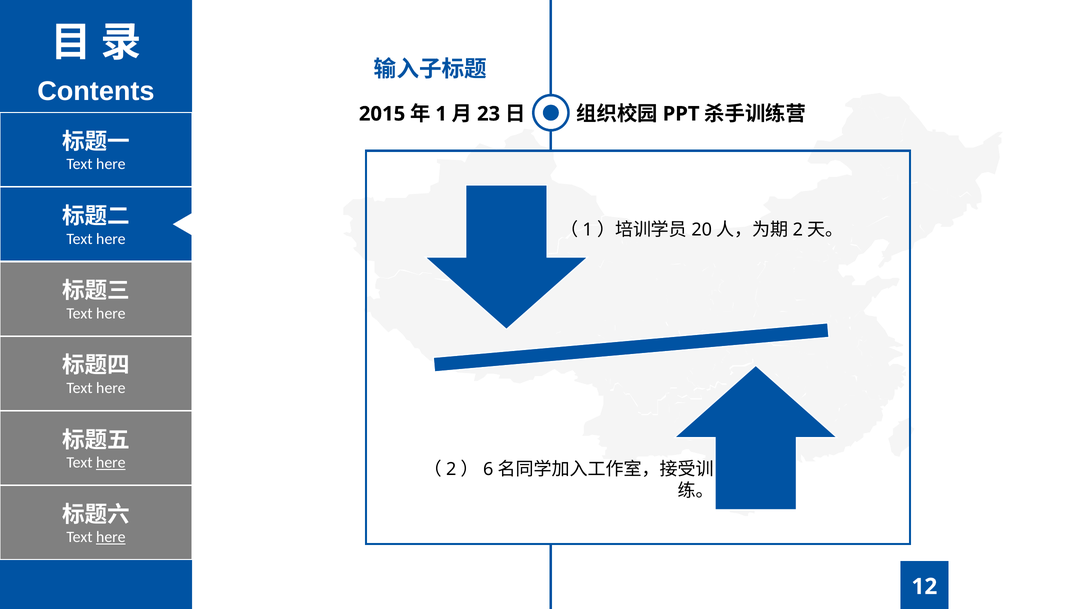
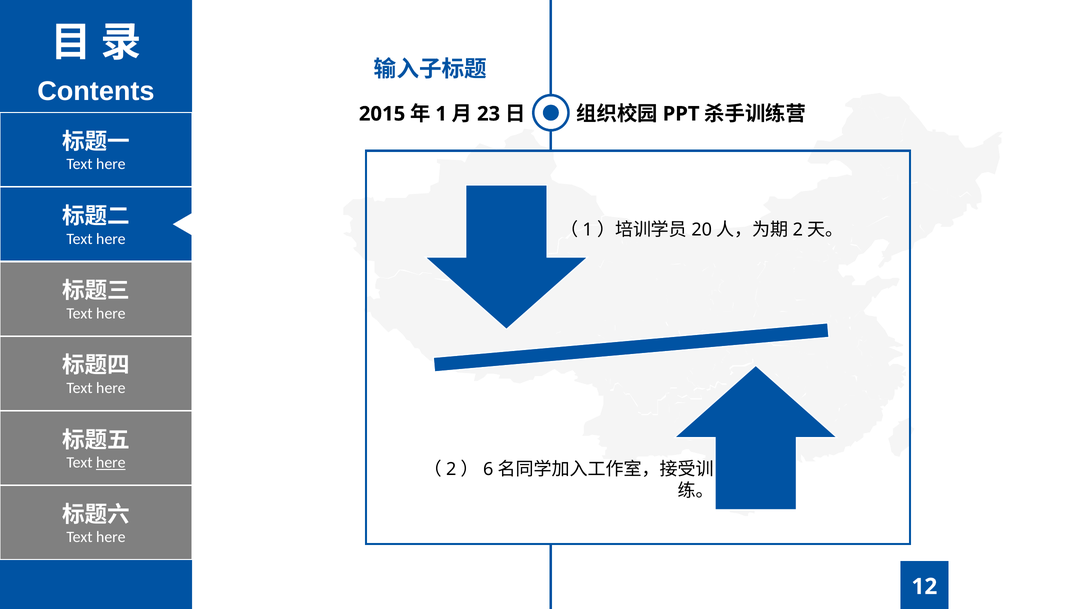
here underline: present -> none (111, 538)
